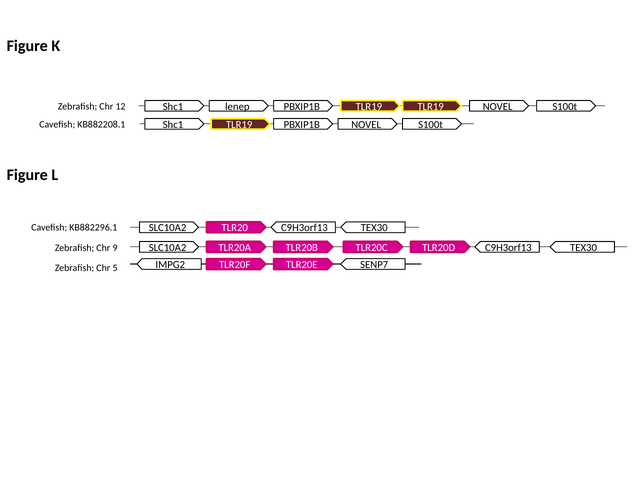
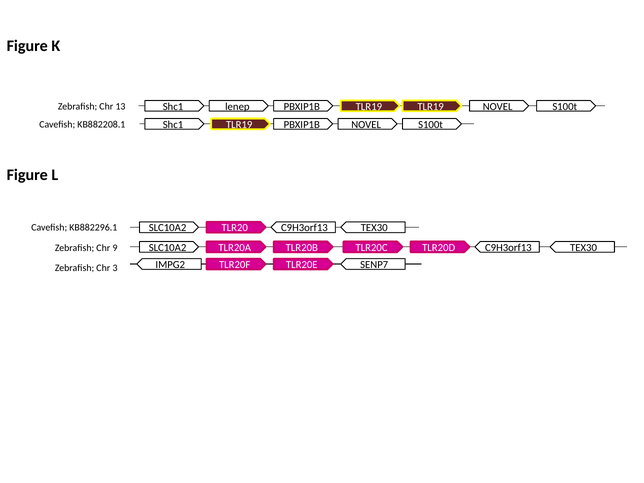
12: 12 -> 13 (121, 106)
5: 5 -> 3 (115, 268)
